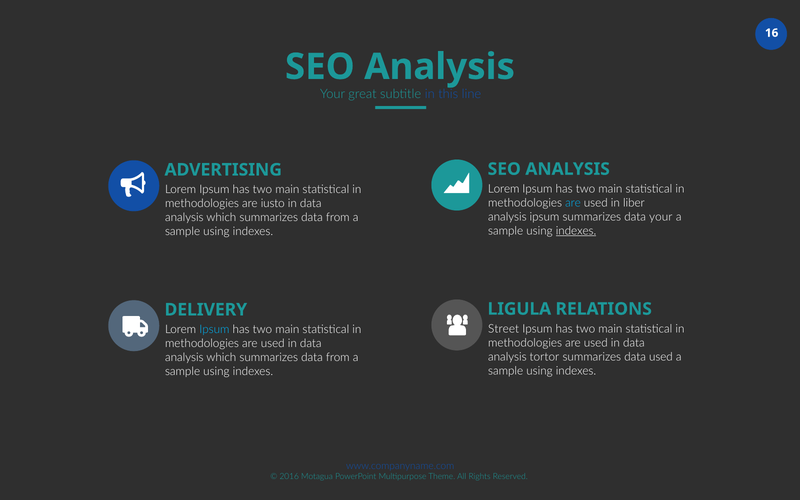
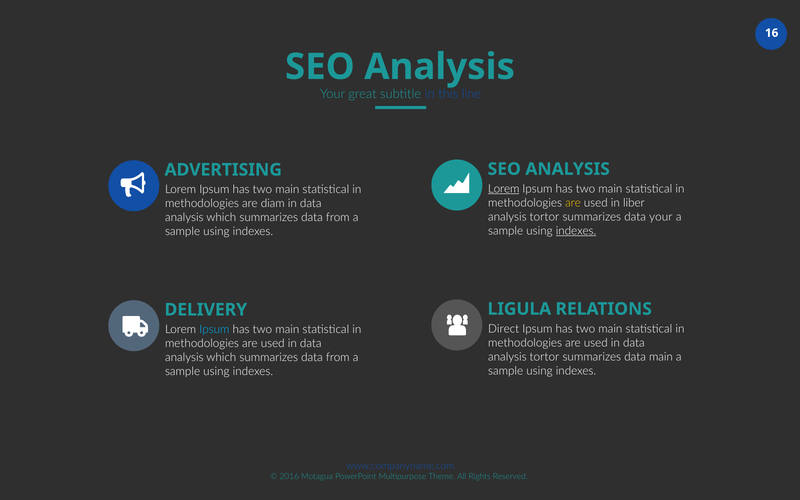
Lorem underline: none -> present (504, 189)
are colour: light blue -> yellow (573, 203)
iusto: iusto -> diam (273, 204)
ipsum: ipsum -> tortor (544, 217)
Street: Street -> Direct (504, 329)
data used: used -> main (661, 357)
